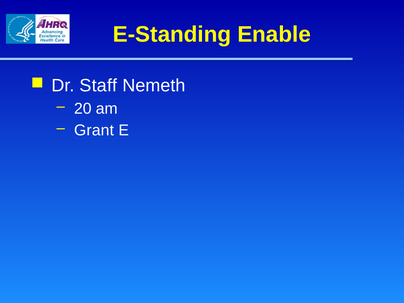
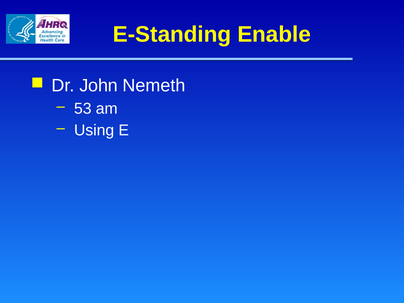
Staff: Staff -> John (99, 86)
20: 20 -> 53 (83, 109)
Grant: Grant -> Using (94, 130)
